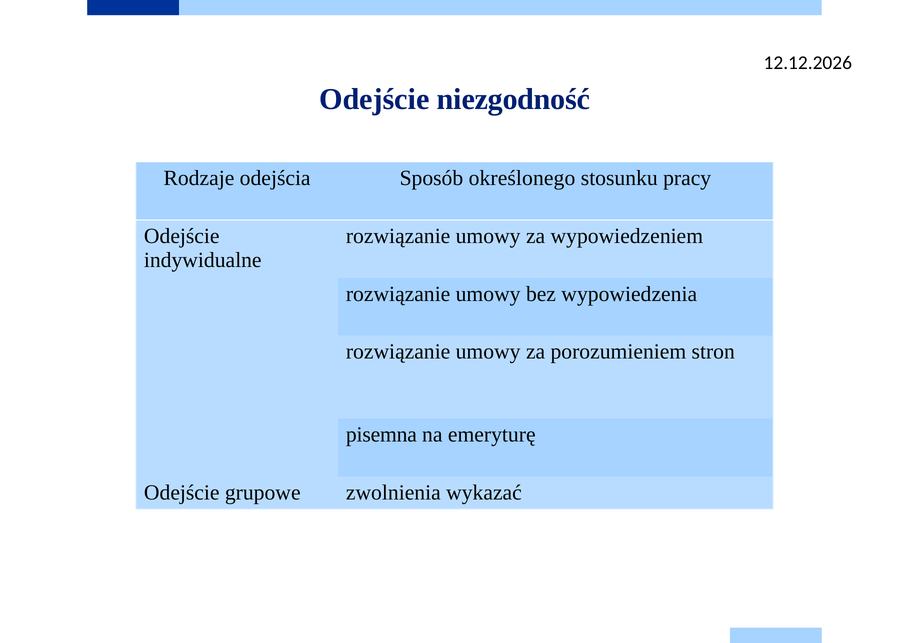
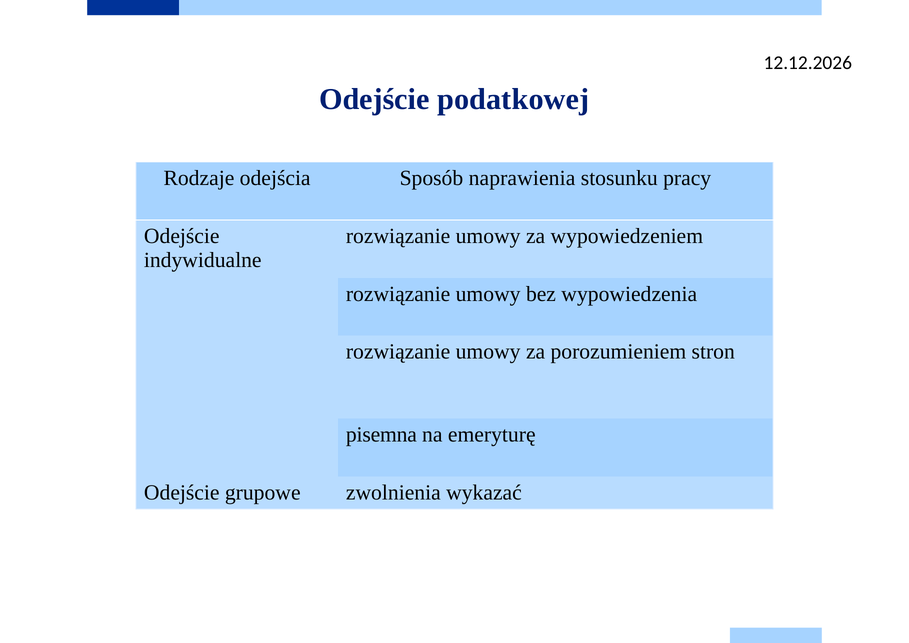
niezgodność: niezgodność -> podatkowej (513, 99)
określonego: określonego -> naprawienia (522, 178)
